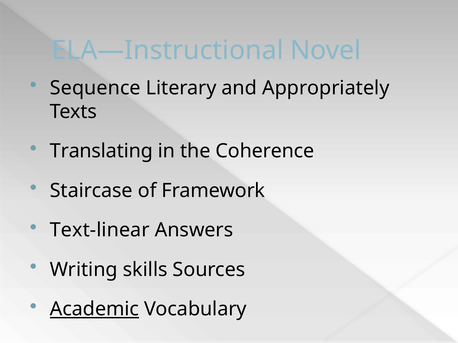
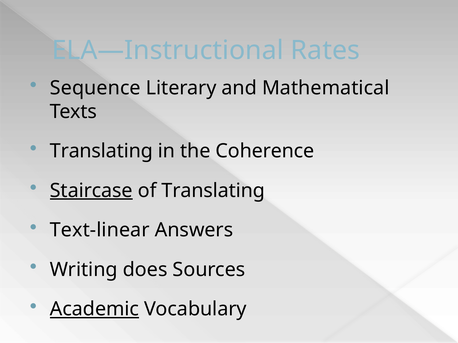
Novel: Novel -> Rates (325, 50)
Appropriately: Appropriately -> Mathematical (326, 88)
Staircase underline: none -> present (91, 191)
of Framework: Framework -> Translating (213, 191)
skills: skills -> does (145, 270)
